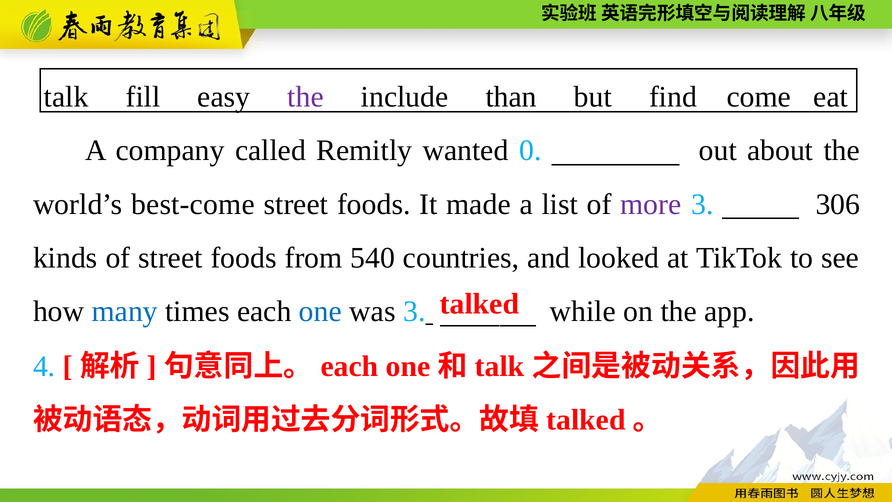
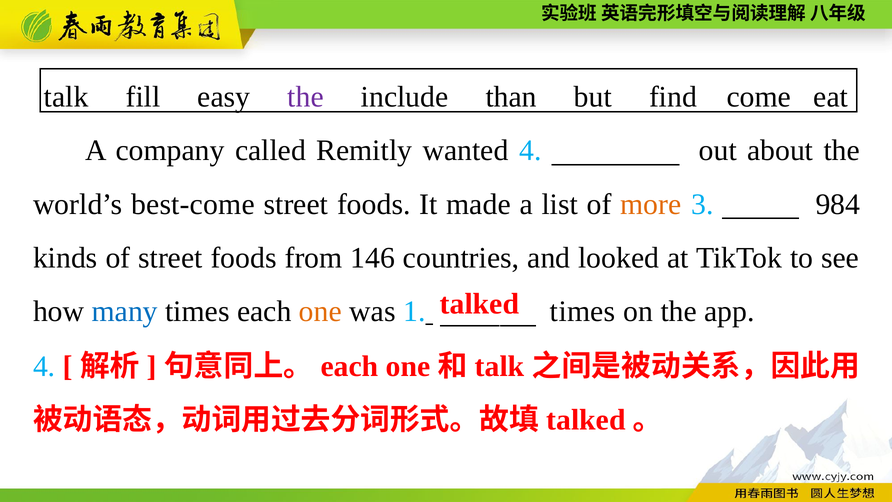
wanted 0: 0 -> 4 (530, 151)
more colour: purple -> orange (651, 204)
306: 306 -> 984 (838, 204)
540: 540 -> 146 (373, 258)
one colour: blue -> orange (320, 311)
was 3: 3 -> 1 (415, 311)
while: while -> times (583, 311)
